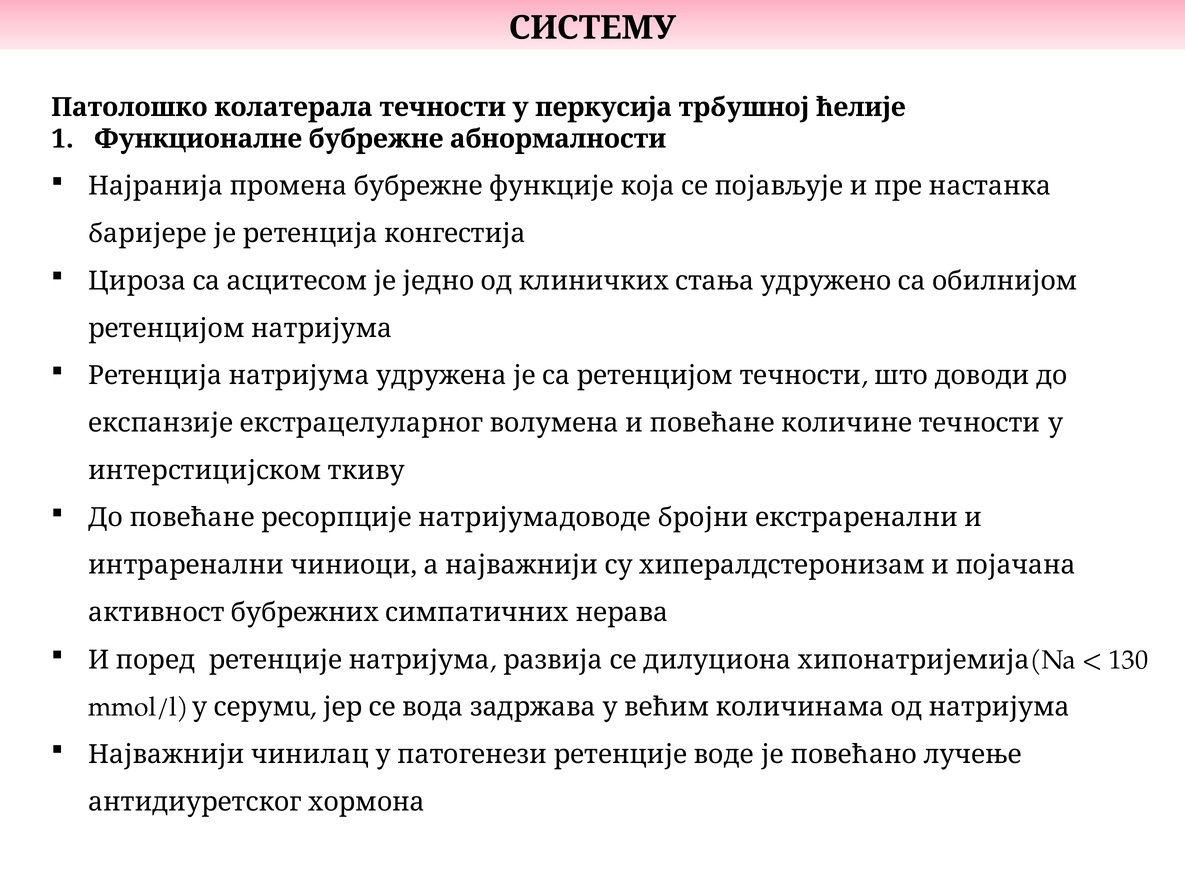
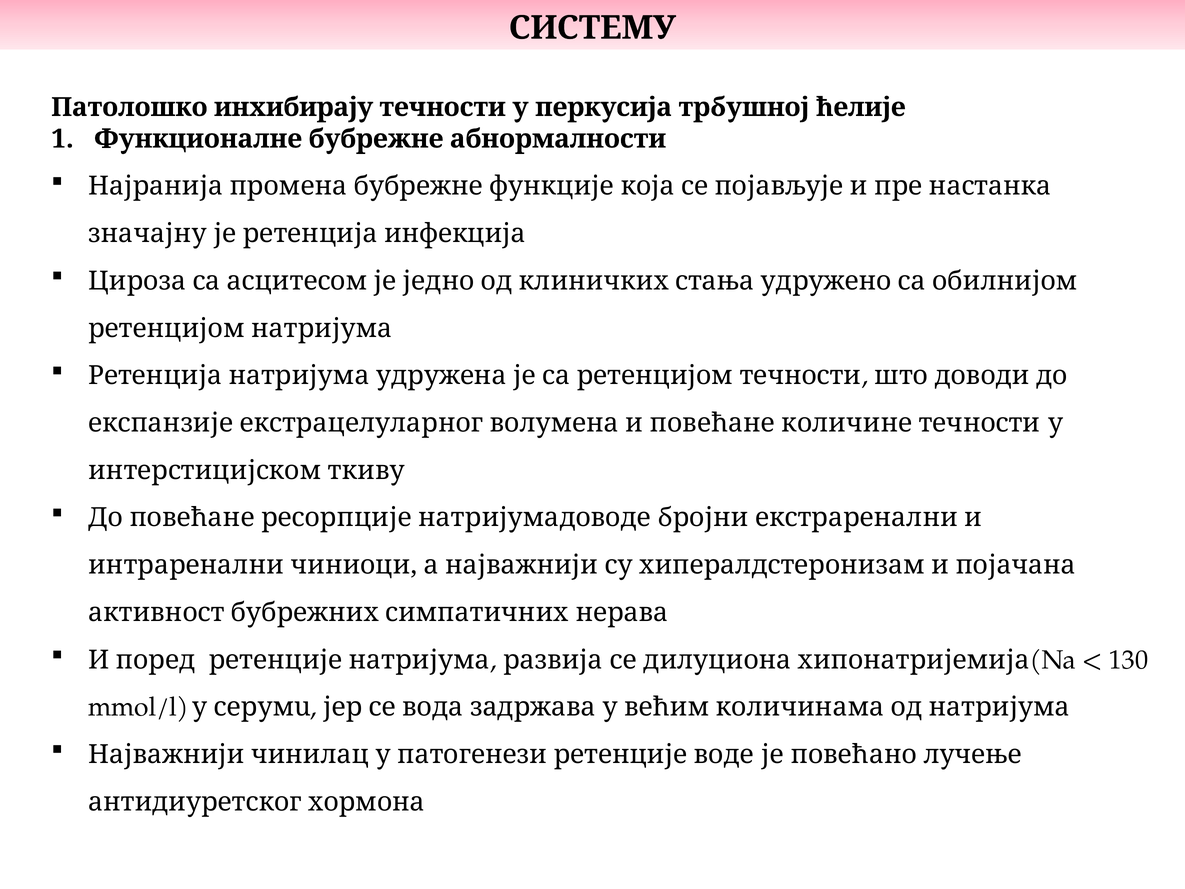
колатерала: колатерала -> инхибирају (294, 107)
баријере: баријере -> значајну (147, 234)
конгестија: конгестија -> инфекција (455, 234)
